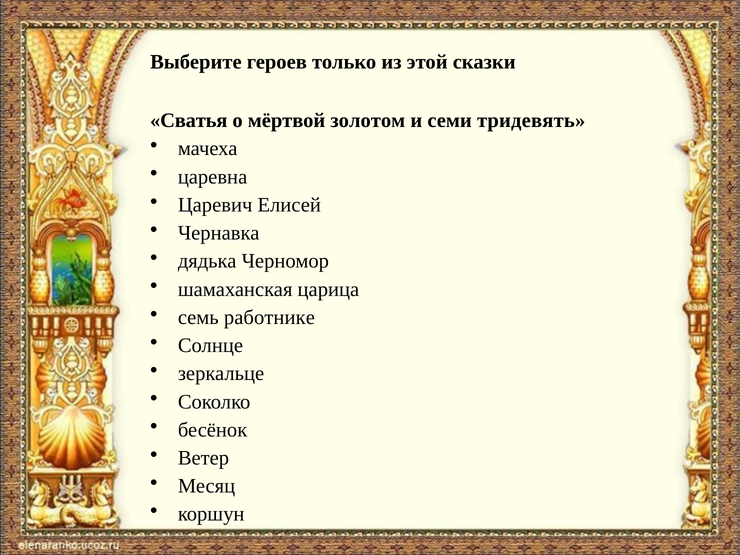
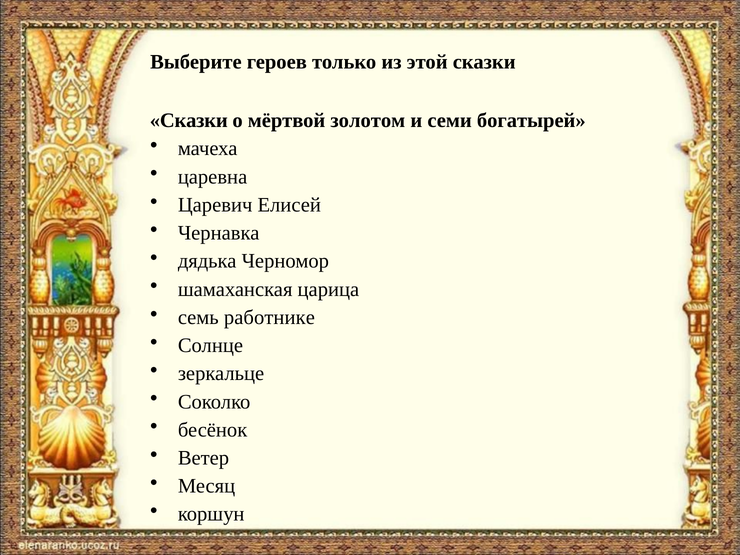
Сватья: Сватья -> Сказки (189, 121)
тридевять: тридевять -> богатырей (531, 121)
